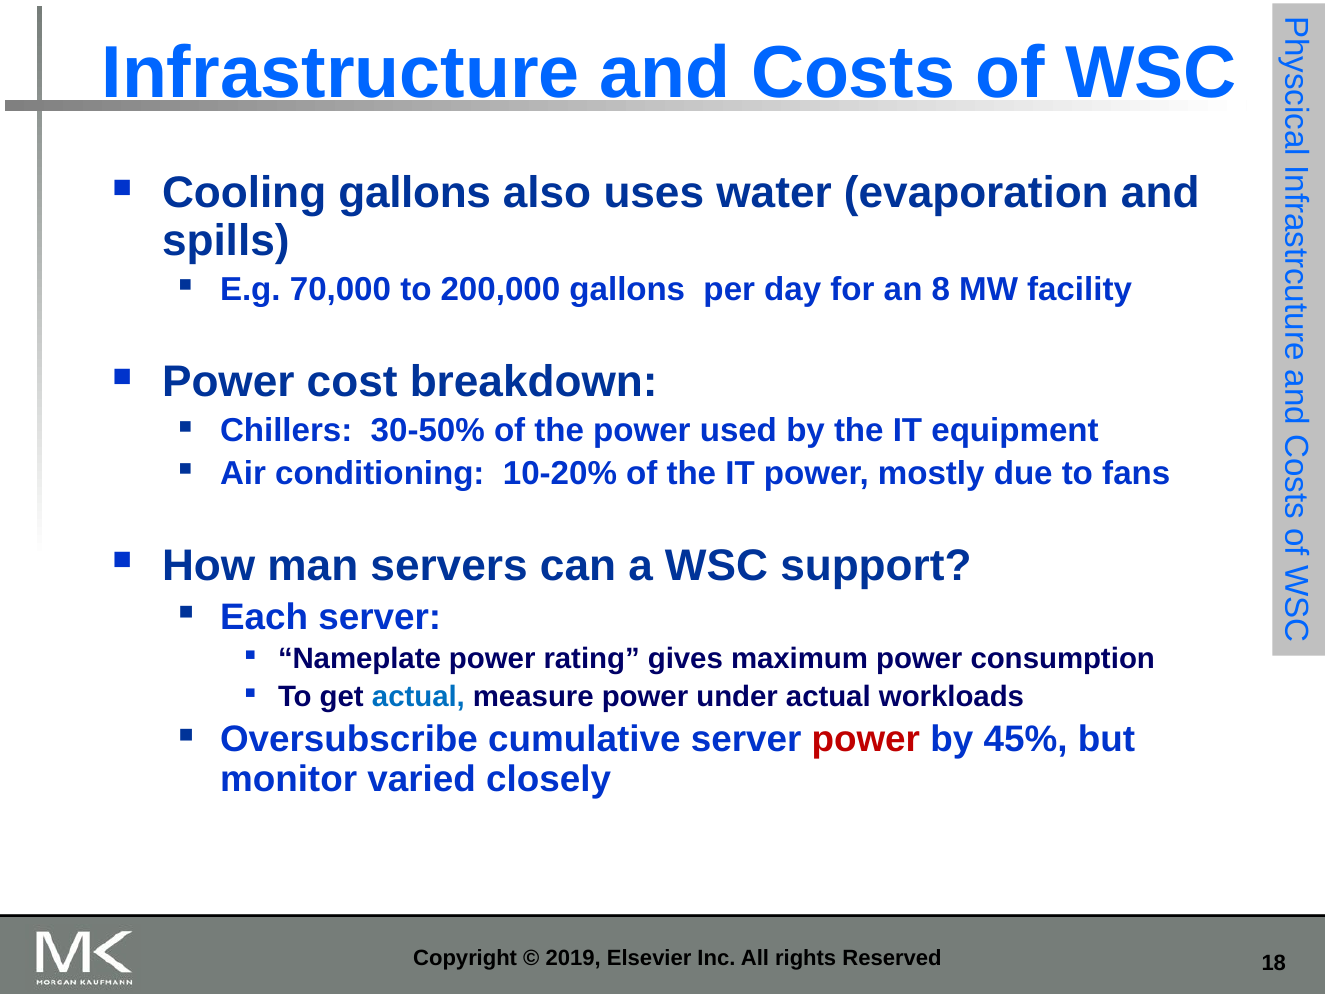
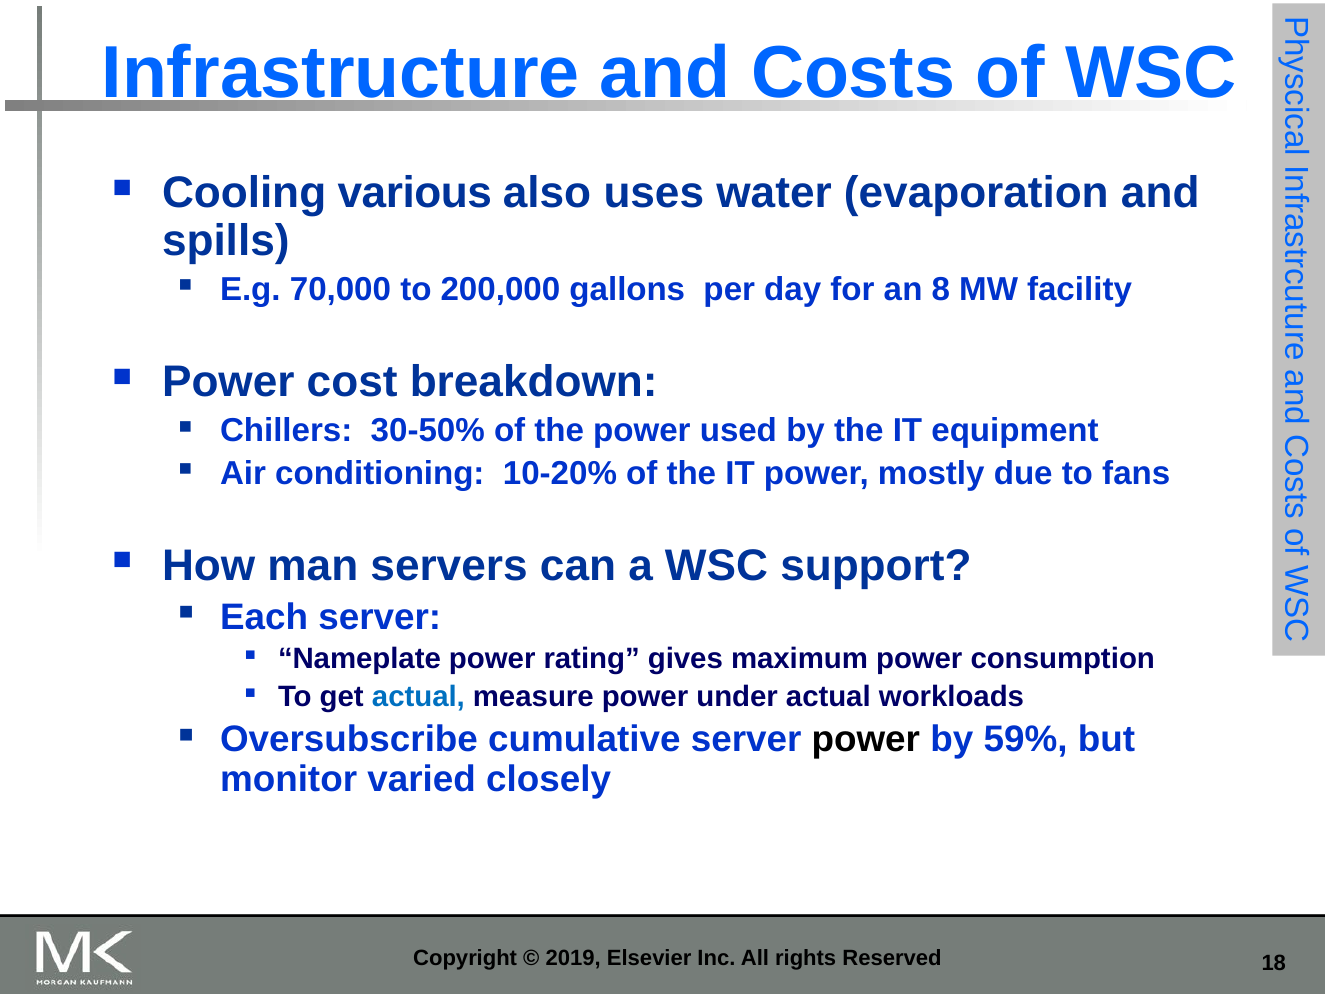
Cooling gallons: gallons -> various (415, 193)
power colour: red -> black (866, 739)
45%: 45% -> 59% (1026, 739)
